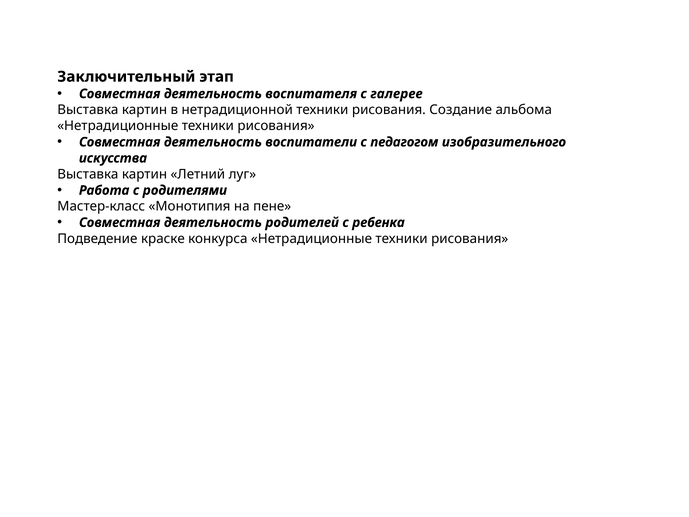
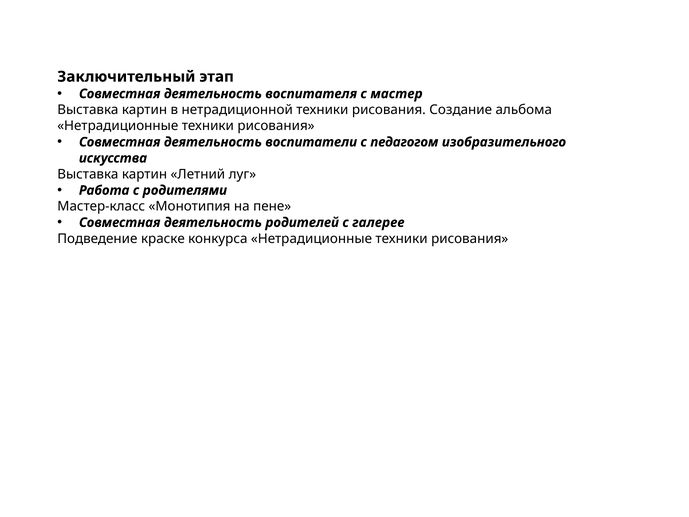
галерее: галерее -> мастер (397, 94)
ребенка: ребенка -> галерее (378, 222)
